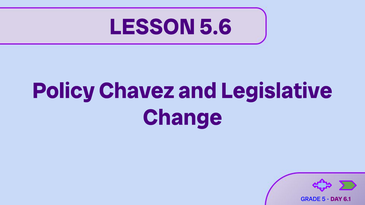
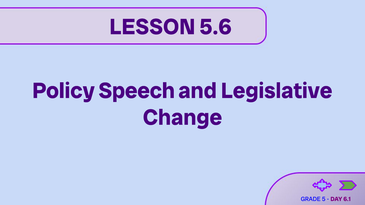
Chavez: Chavez -> Speech (137, 91)
